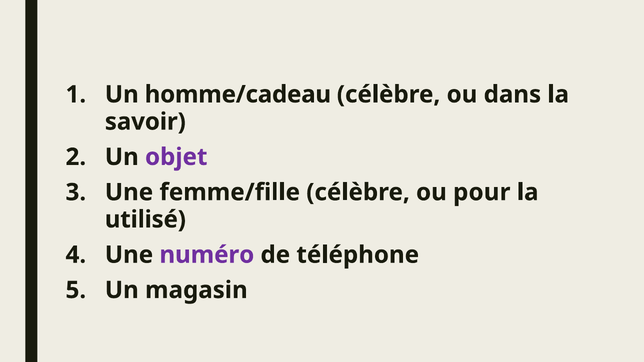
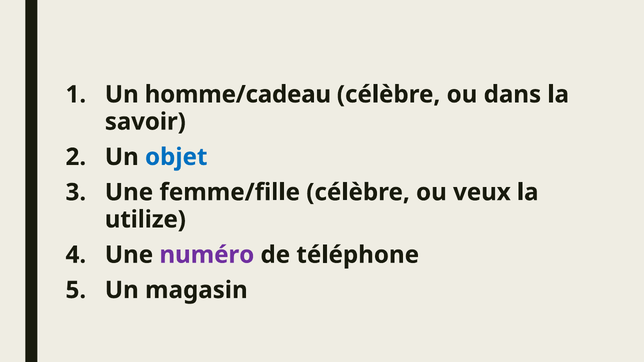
objet colour: purple -> blue (176, 157)
pour: pour -> veux (482, 192)
utilisé: utilisé -> utilize (145, 220)
